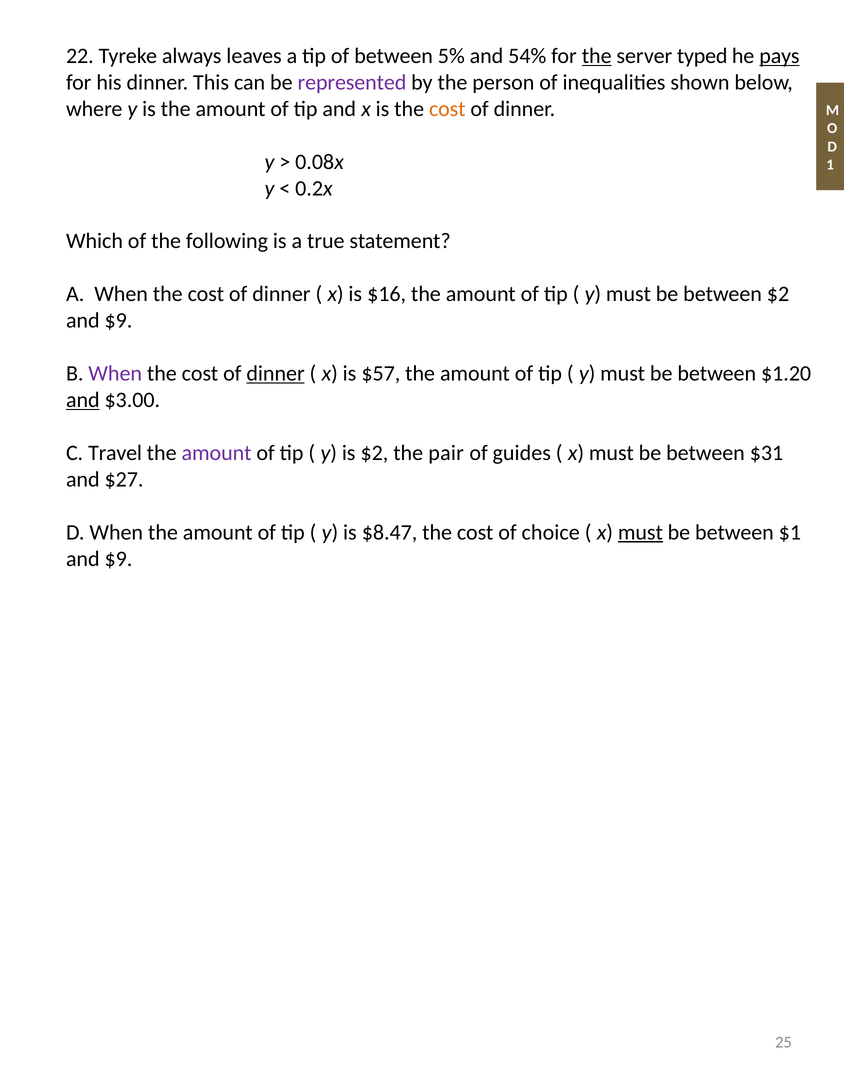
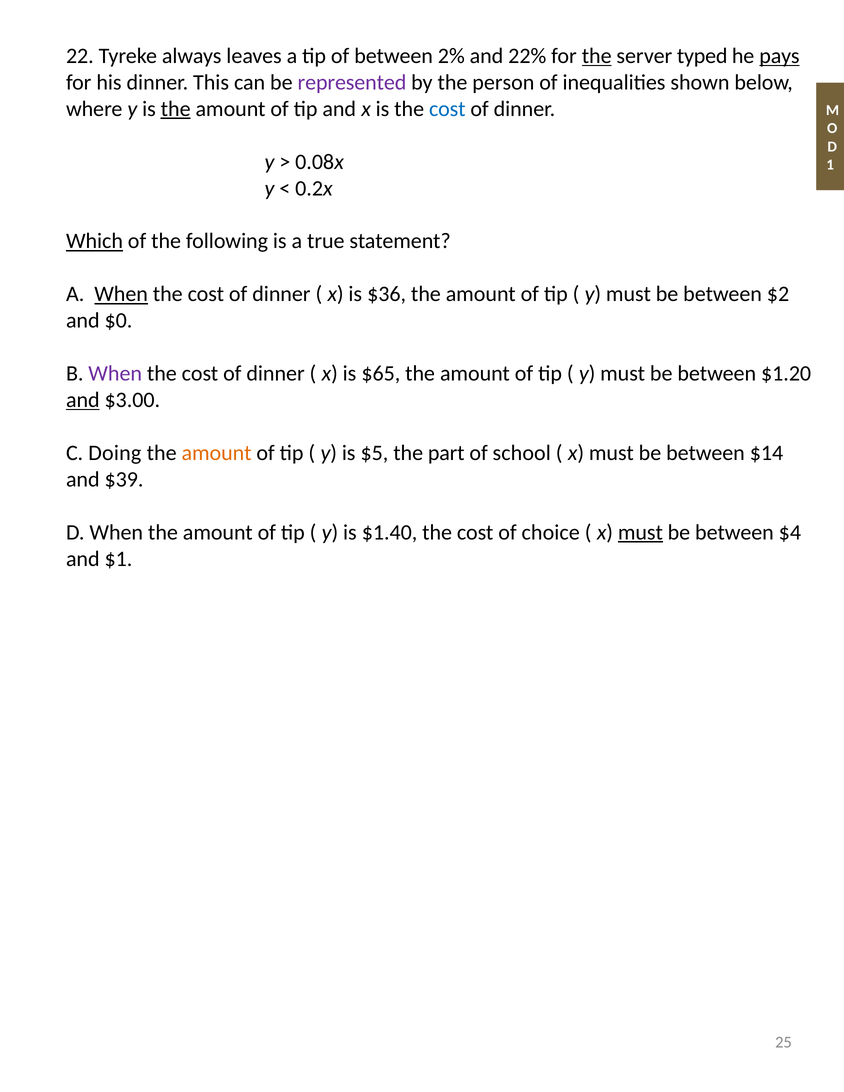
5%: 5% -> 2% (451, 56)
54%: 54% -> 22% (527, 56)
the underline: none -> present (176, 109)
cost colour: orange -> blue (447, 109)
Which underline: none -> present (94, 241)
When underline: none -> present (121, 294)
$16: $16 -> $36 (387, 294)
$9: $9 -> $0 (118, 321)
dinner underline: present -> none (276, 374)
$57: $57 -> $65 (381, 374)
Travel: Travel -> Doing (115, 453)
amount colour: purple -> orange (217, 453)
is $2: $2 -> $5 (374, 453)
pair: pair -> part (446, 453)
guides: guides -> school (522, 453)
$31: $31 -> $14 (766, 453)
$27: $27 -> $39 (124, 479)
$8.47: $8.47 -> $1.40 (390, 532)
$1: $1 -> $4 (790, 532)
$9: $9 -> $1 (118, 559)
